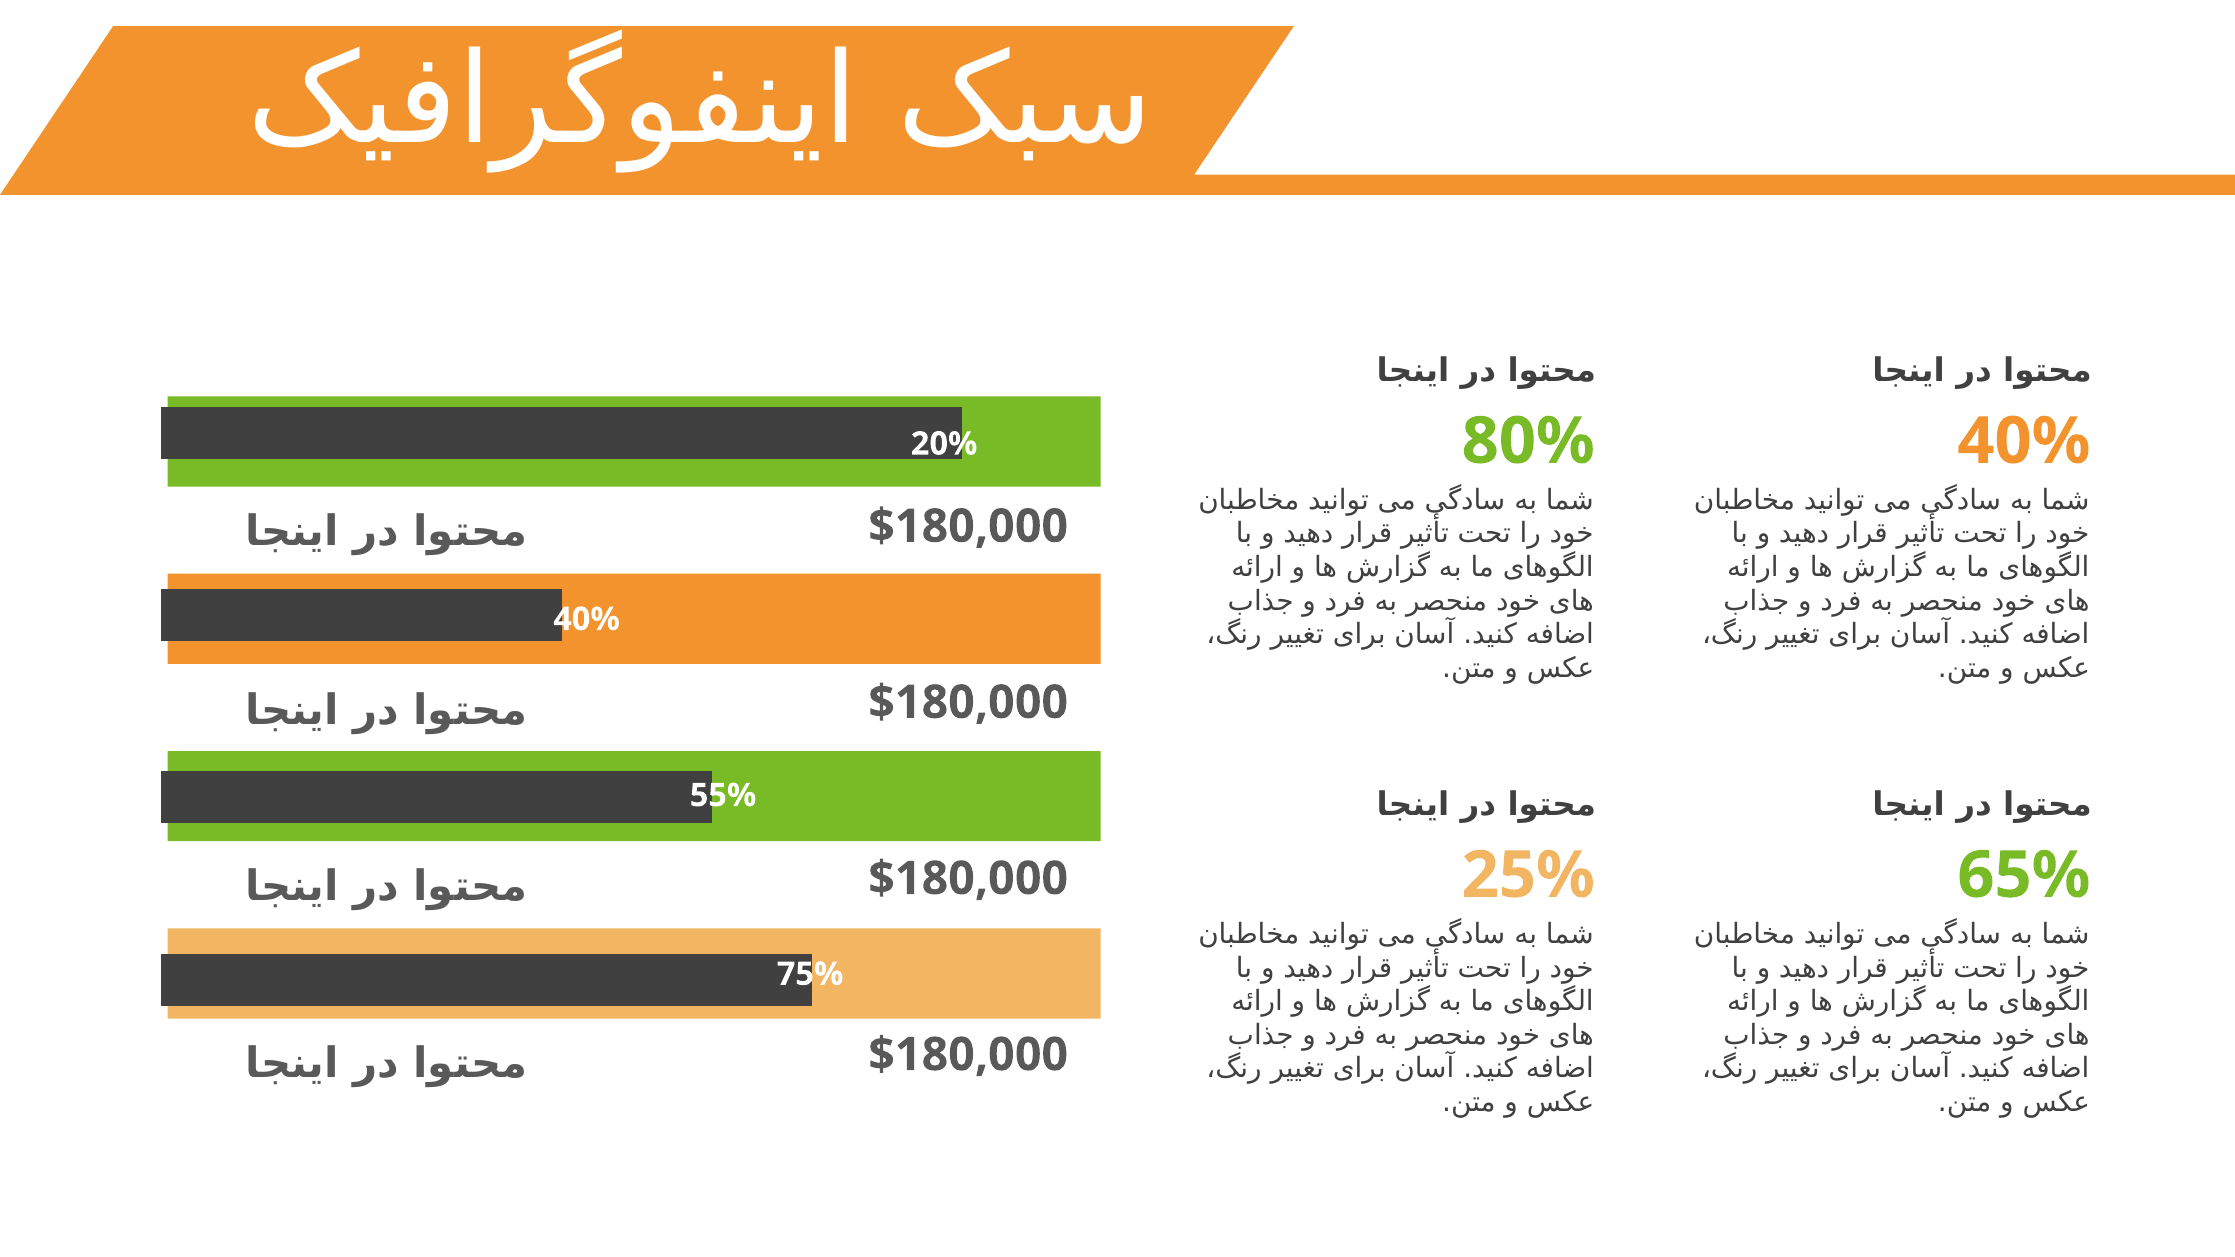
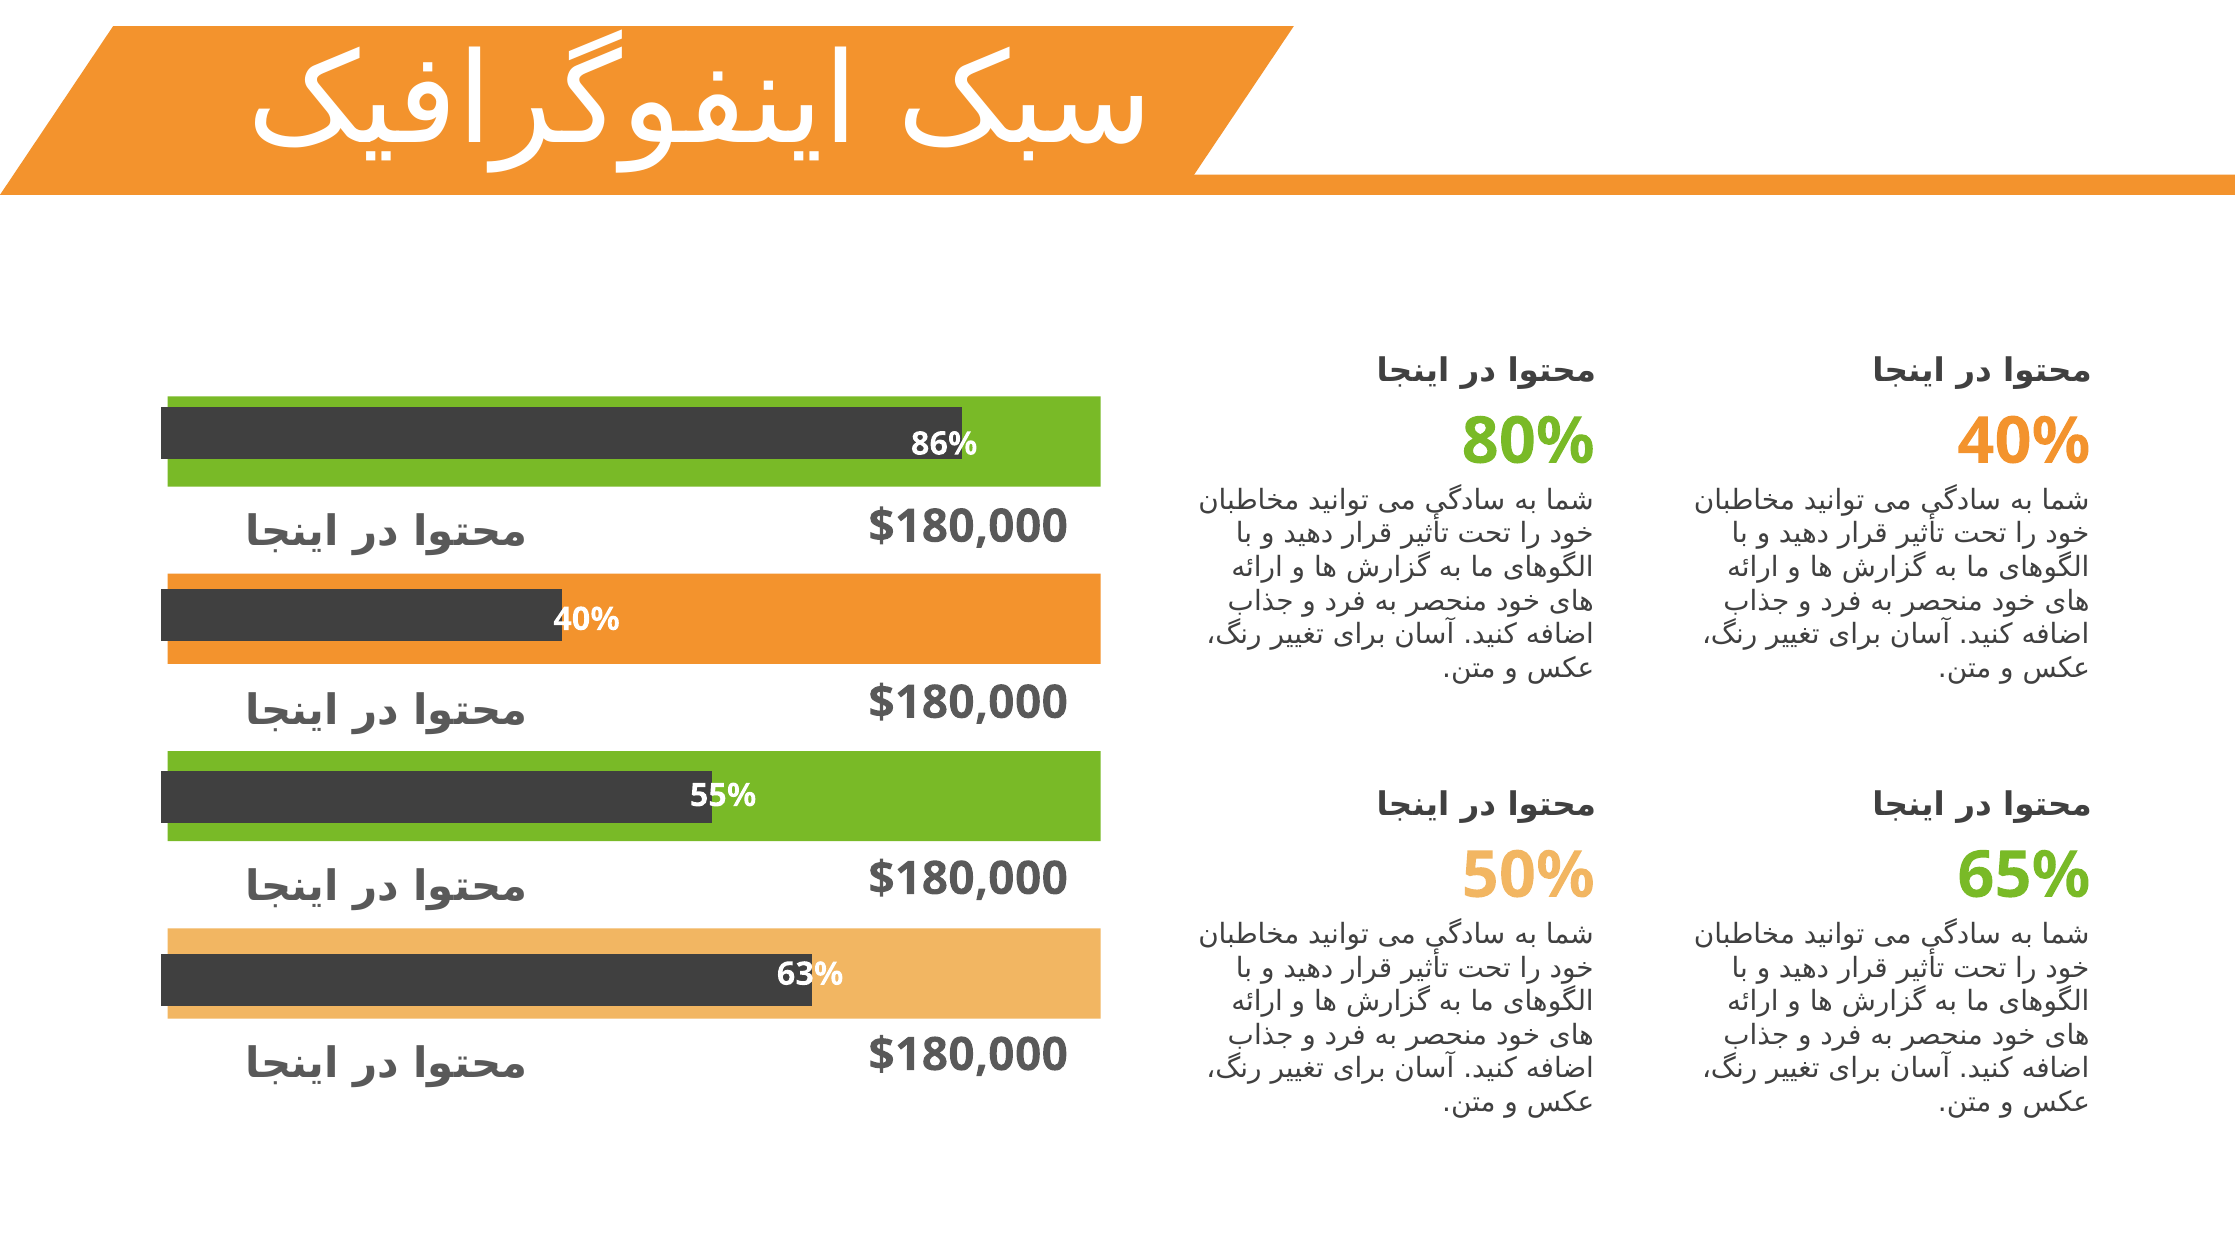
20%: 20% -> 86% (944, 444)
25%: 25% -> 50% (1528, 876)
75%: 75% -> 63% (810, 974)
